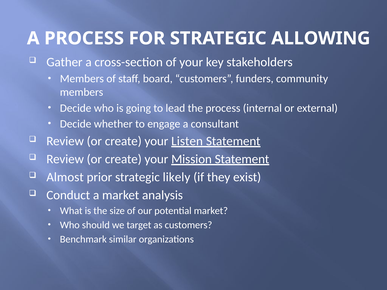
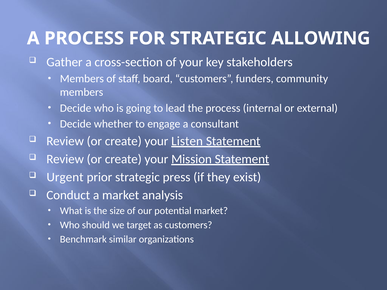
Almost: Almost -> Urgent (65, 177)
likely: likely -> press (177, 177)
